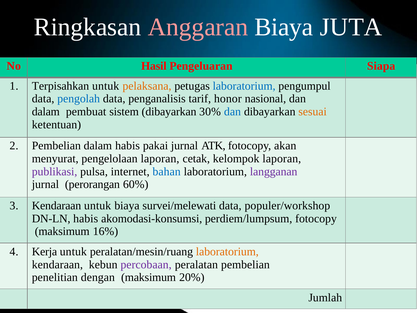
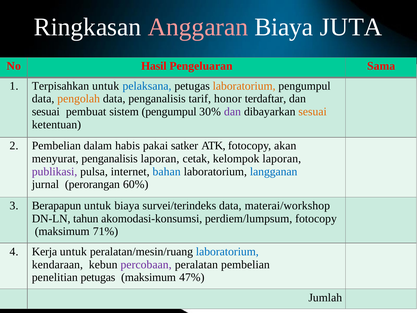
Siapa: Siapa -> Sama (381, 66)
pelaksana colour: orange -> blue (147, 86)
laboratorium colour: blue -> orange (244, 86)
pengolah colour: blue -> orange (79, 99)
nasional: nasional -> terdaftar (265, 99)
dalam: dalam -> sesuai (46, 112)
sistem dibayarkan: dibayarkan -> pengumpul (169, 112)
dan colour: blue -> purple (232, 112)
pakai jurnal: jurnal -> satker (185, 146)
menyurat pengelolaan: pengelolaan -> penganalisis (110, 159)
langganan colour: purple -> blue (274, 171)
3 Kendaraan: Kendaraan -> Berapapun (57, 206)
survei/melewati: survei/melewati -> survei/terindeks (179, 206)
populer/workshop: populer/workshop -> materai/workshop (287, 206)
DN-LN habis: habis -> tahun (86, 218)
16%: 16% -> 71% (105, 231)
laboratorium colour: orange -> blue (227, 251)
penelitian dengan: dengan -> petugas (98, 277)
20%: 20% -> 47% (192, 277)
